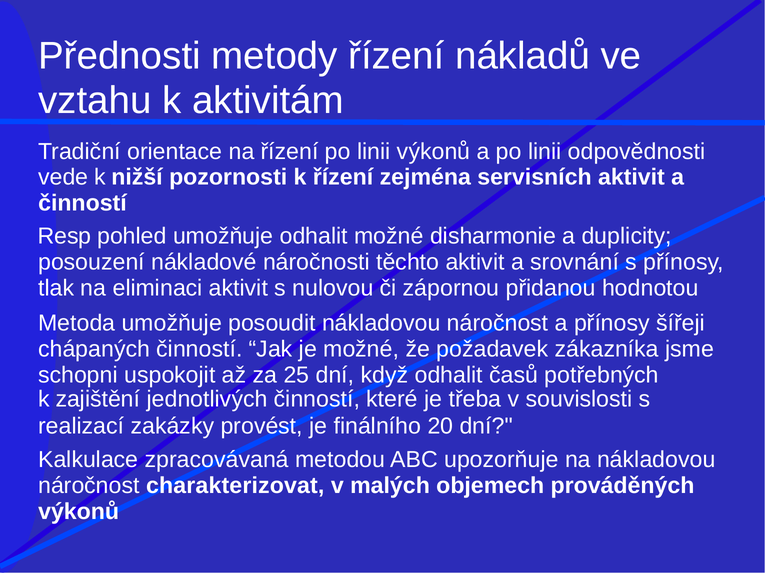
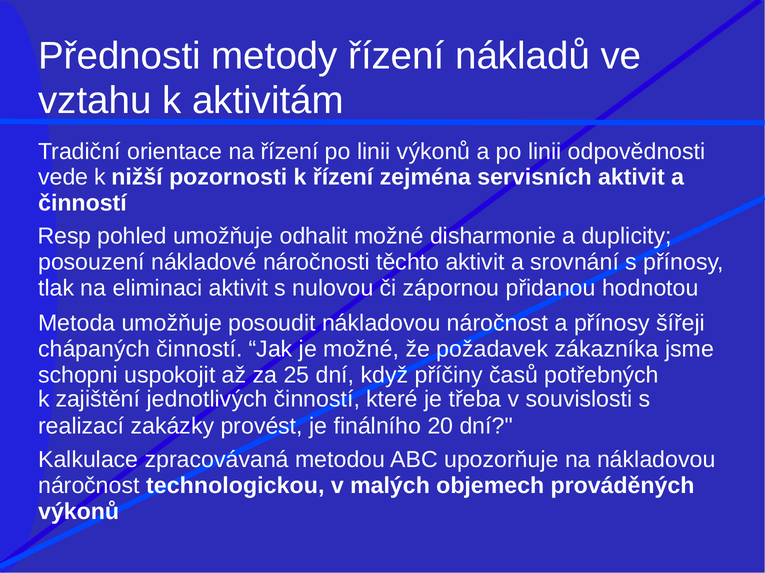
když odhalit: odhalit -> příčiny (449, 375)
charakterizovat: charakterizovat -> technologickou (235, 486)
